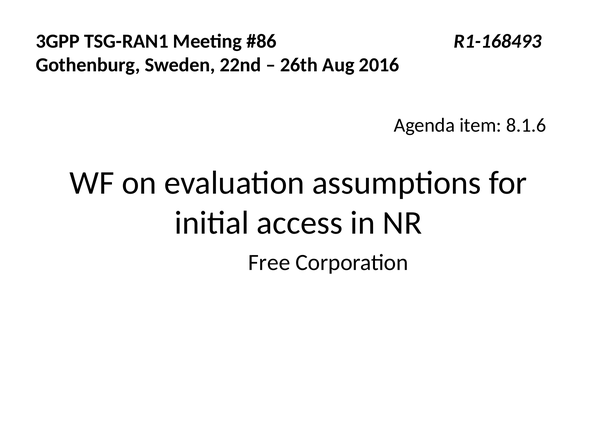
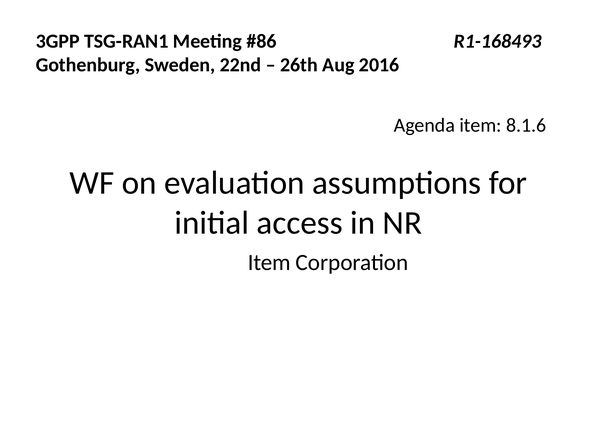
Free: Free -> Item (269, 262)
